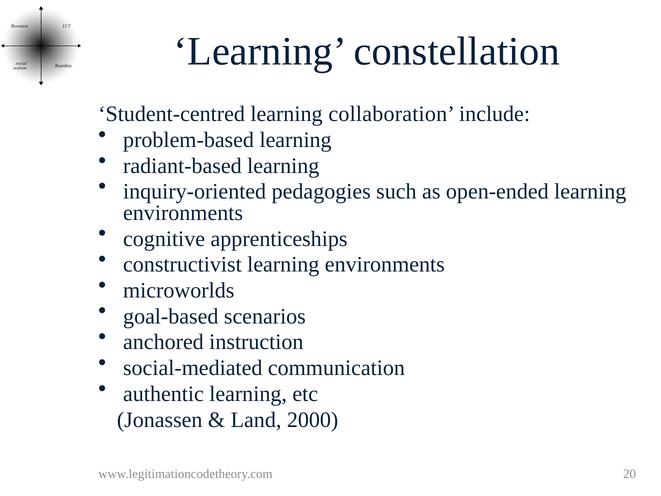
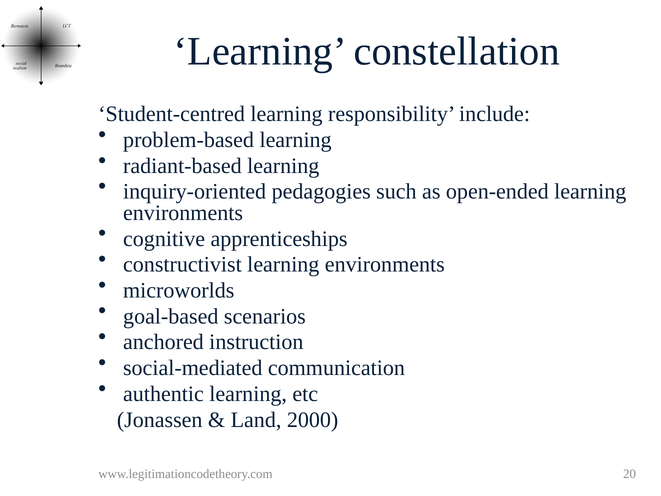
collaboration: collaboration -> responsibility (392, 114)
